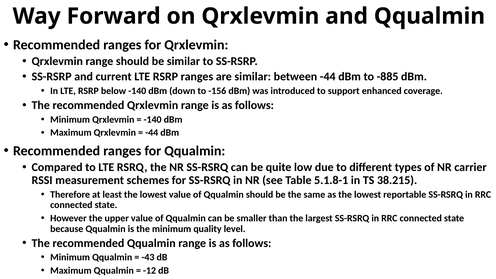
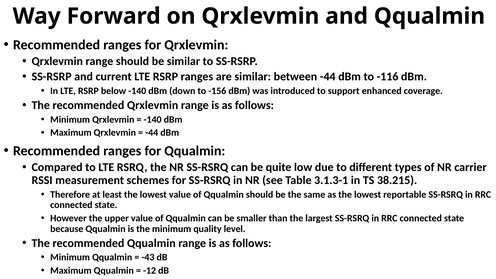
-885: -885 -> -116 (388, 77)
5.1.8-1: 5.1.8-1 -> 3.1.3-1 (331, 180)
